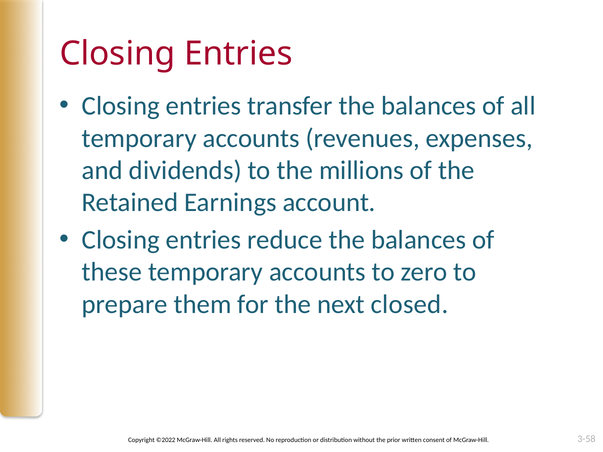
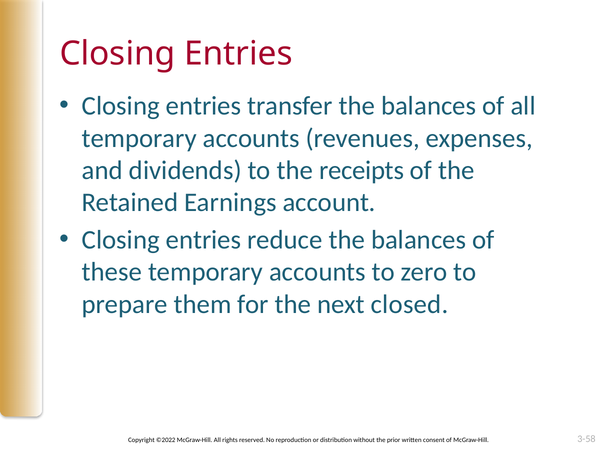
millions: millions -> receipts (362, 170)
